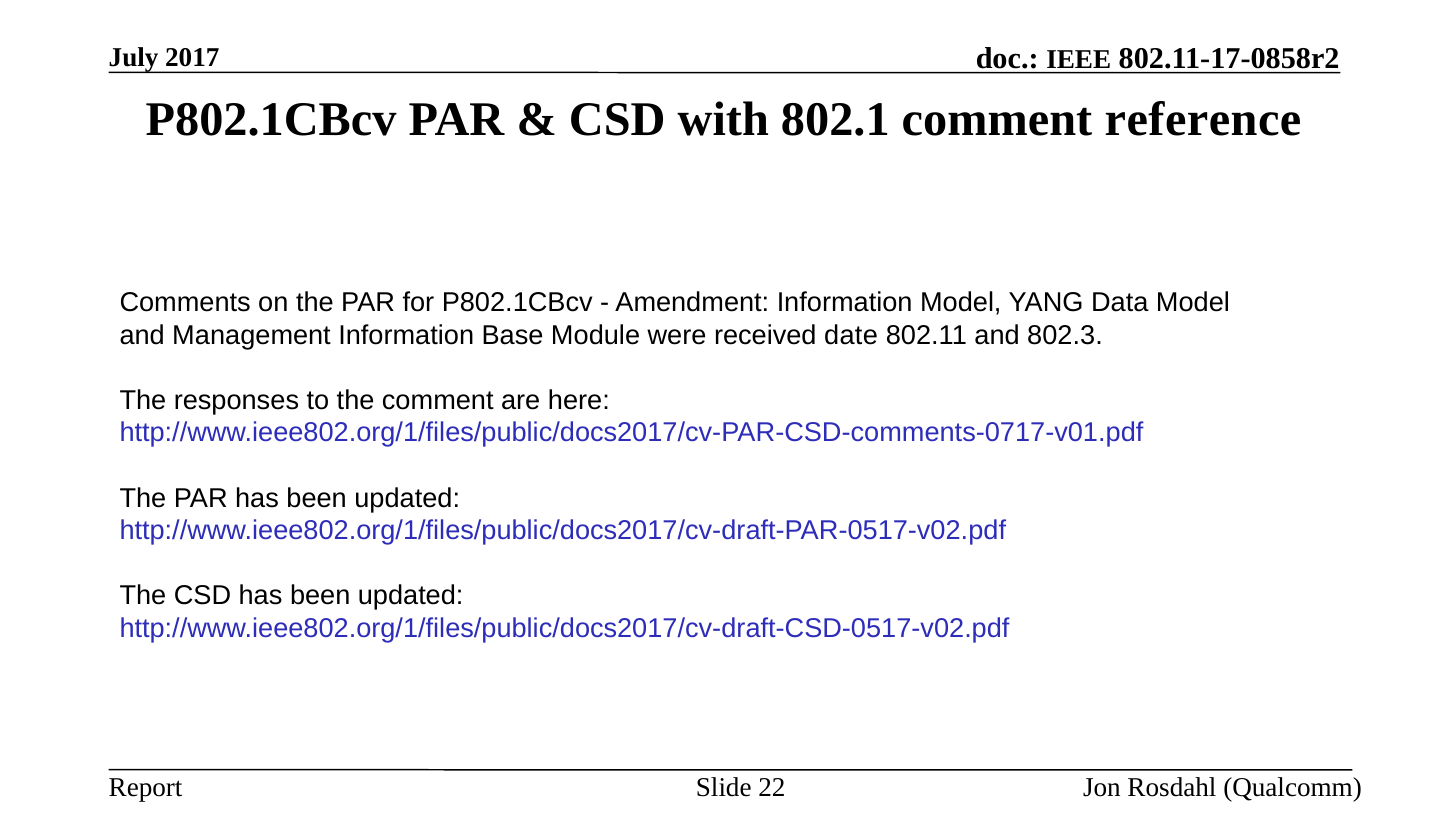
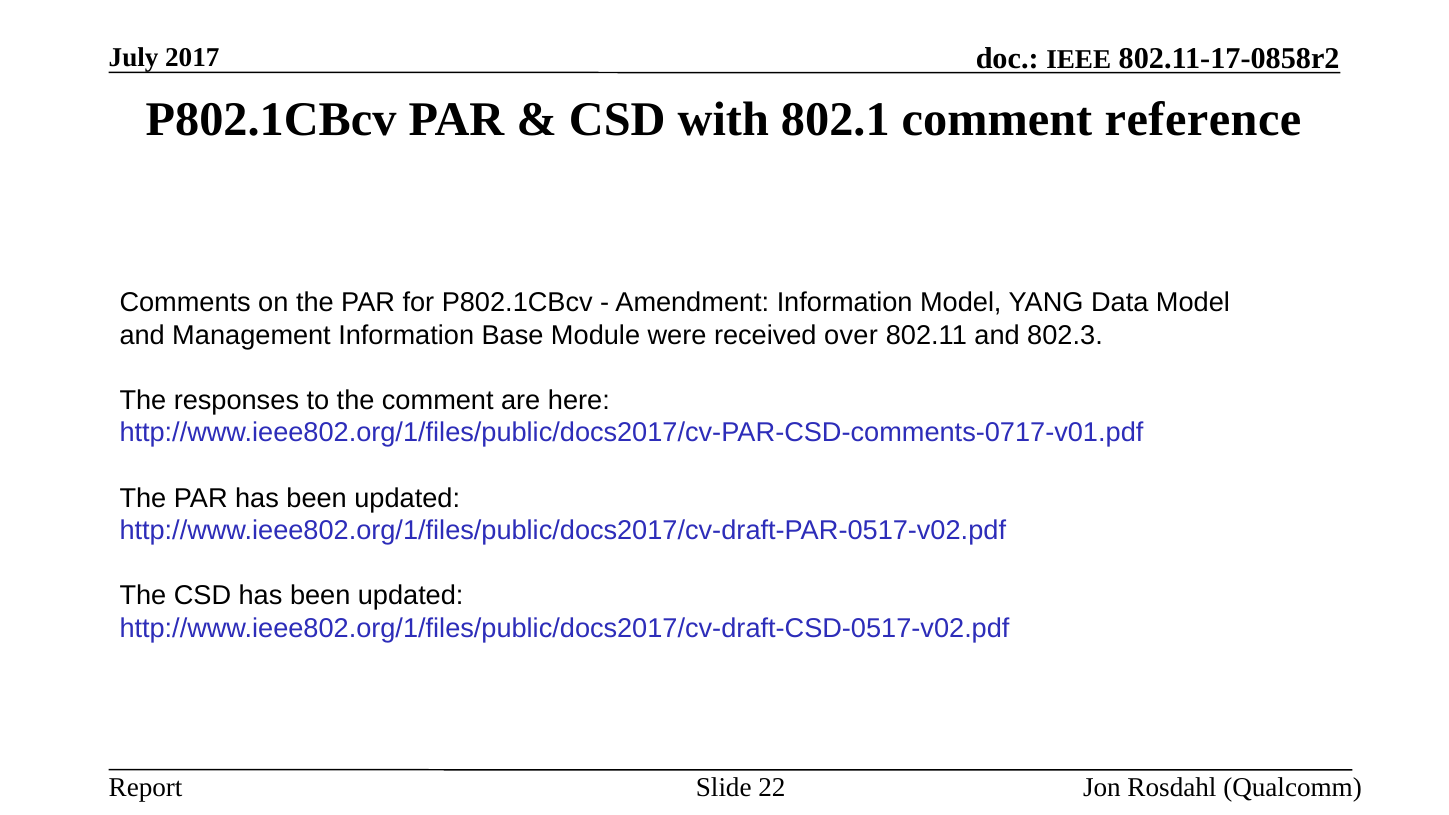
date: date -> over (851, 335)
